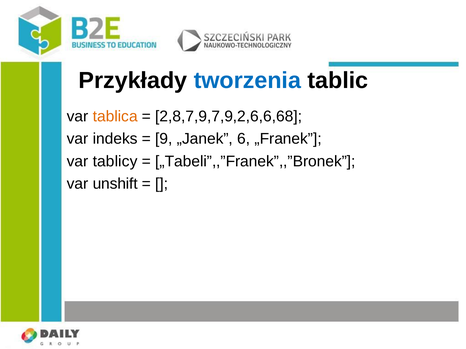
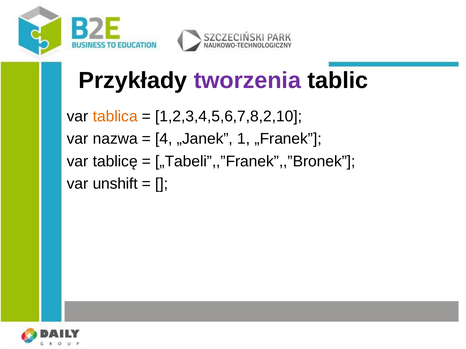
tworzenia colour: blue -> purple (247, 81)
2,8,7,9,7,9,2,6,6,68: 2,8,7,9,7,9,2,6,6,68 -> 1,2,3,4,5,6,7,8,2,10 (229, 117)
indeks: indeks -> nazwa (115, 139)
9: 9 -> 4 (164, 139)
6: 6 -> 1 (244, 139)
tablicy: tablicy -> tablicę (115, 162)
